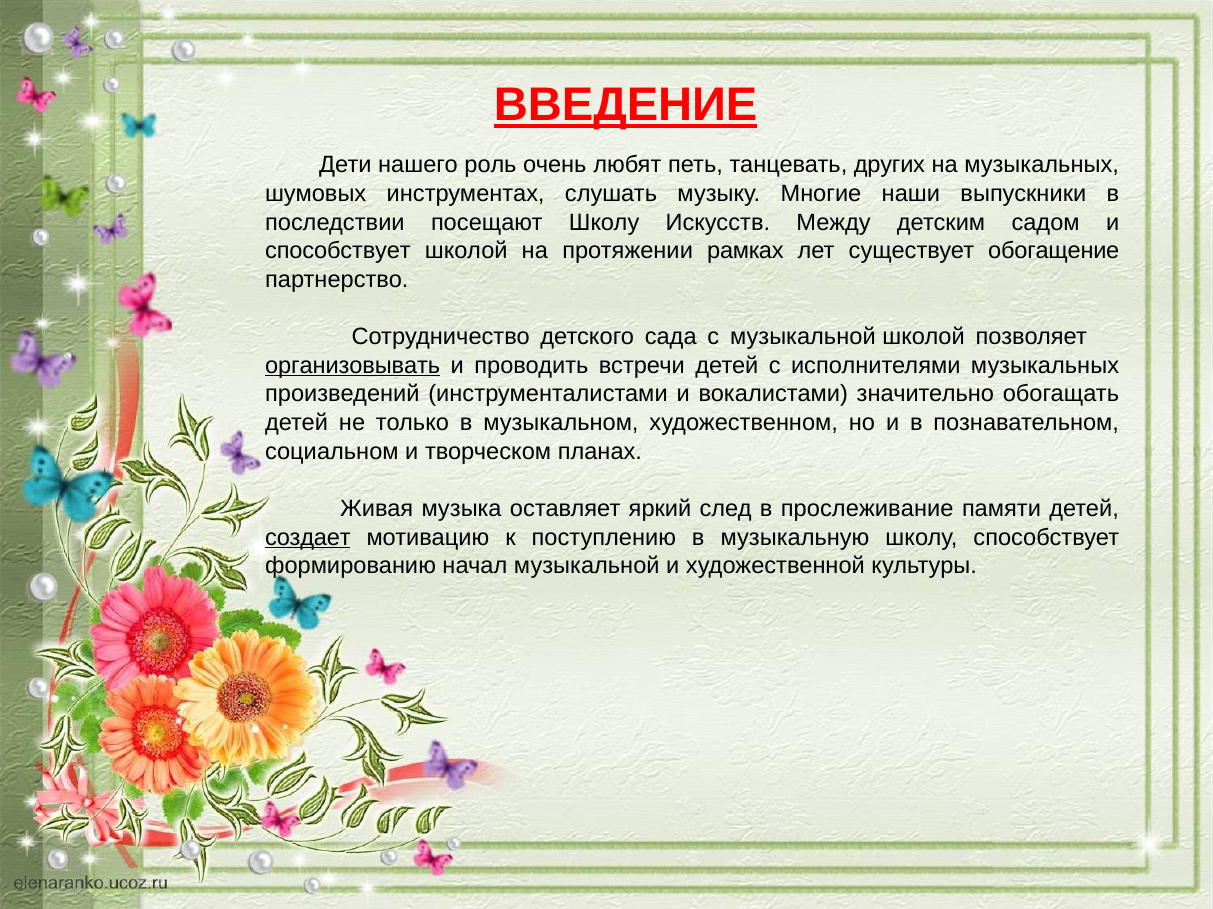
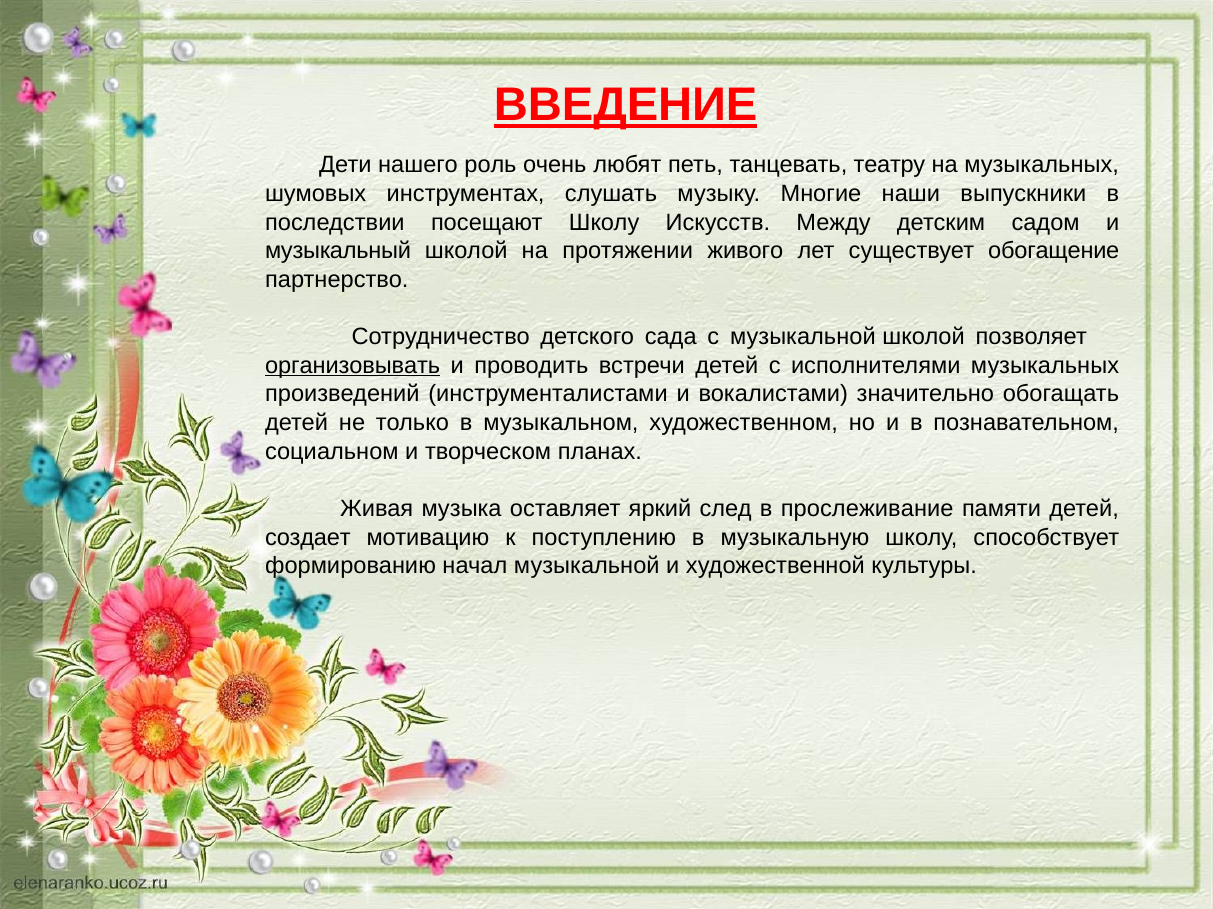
других: других -> театру (889, 165)
способствует: способствует -> музыкальный (338, 251)
рамках: рамках -> живого (745, 251)
создает underline: present -> none (308, 538)
